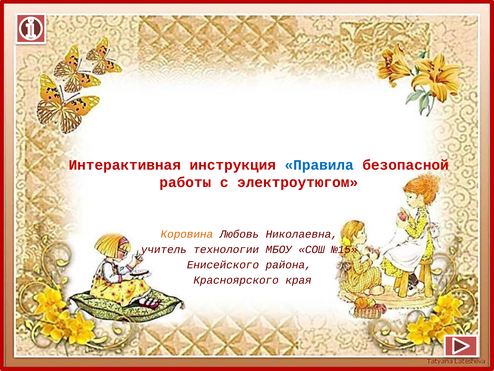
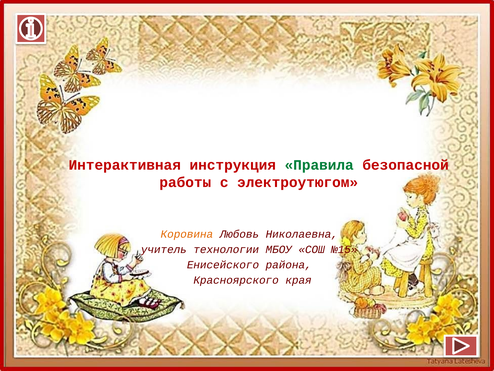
Правила colour: blue -> green (319, 165)
